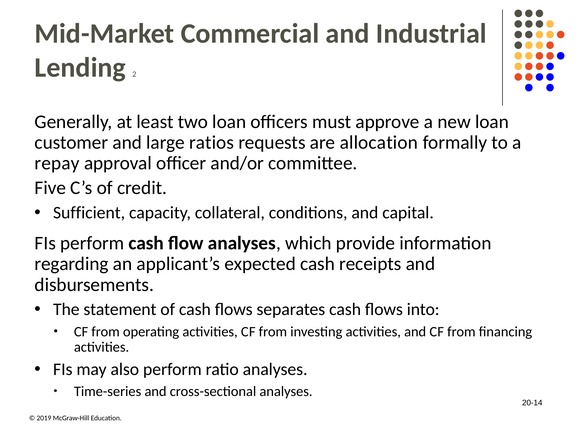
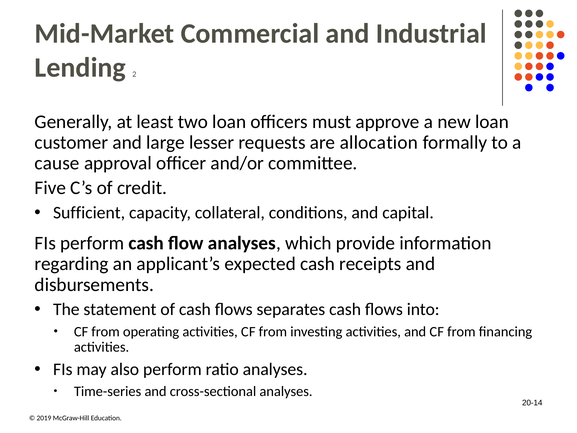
ratios: ratios -> lesser (212, 142)
repay: repay -> cause (57, 163)
